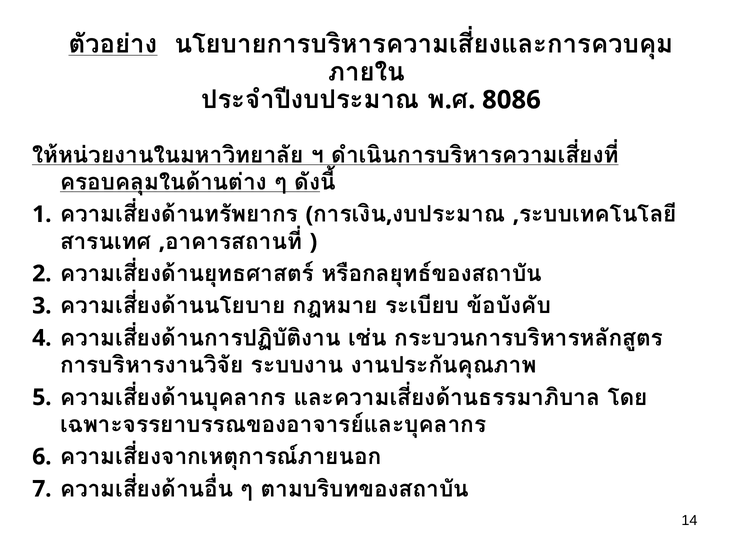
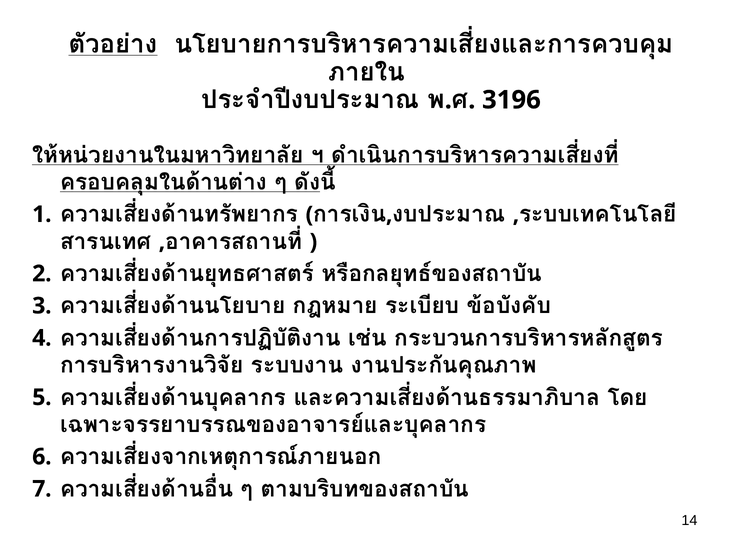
8086: 8086 -> 3196 (511, 100)
